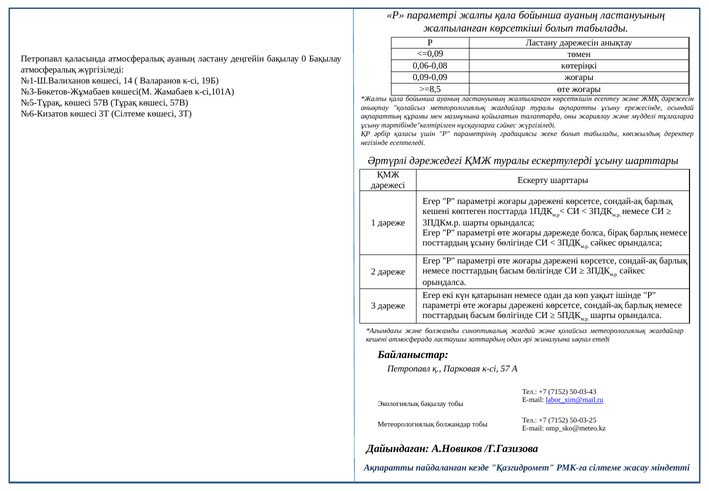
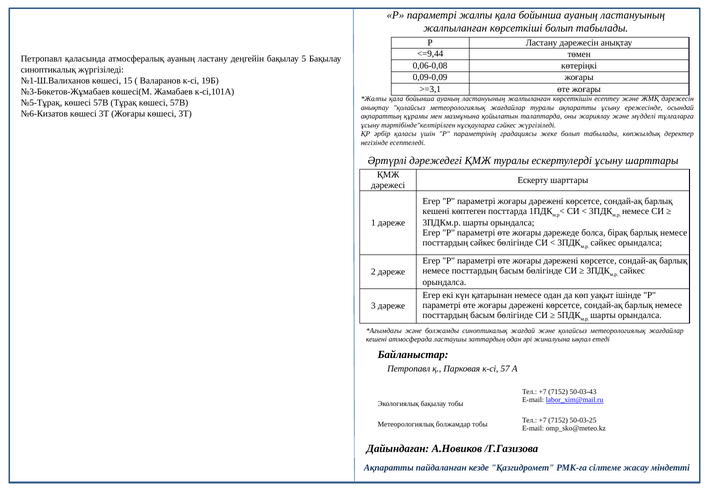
<=0,09: <=0,09 -> <=9,44 (430, 54)
0: 0 -> 5 (304, 59)
атмосфералық: атмосфералық -> синоптикалық (48, 70)
14: 14 -> 15 (128, 81)
>=8,5: >=8,5 -> >=3,1 (430, 89)
3Т Сілтеме: Сілтеме -> Жоғары (128, 113)
посттардың ұсыну: ұсыну -> сәйкес (483, 243)
